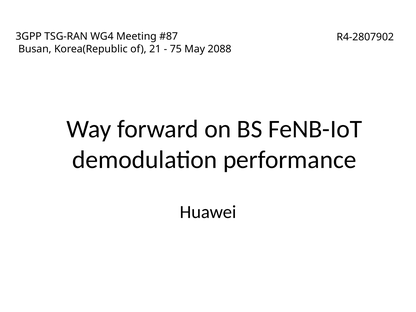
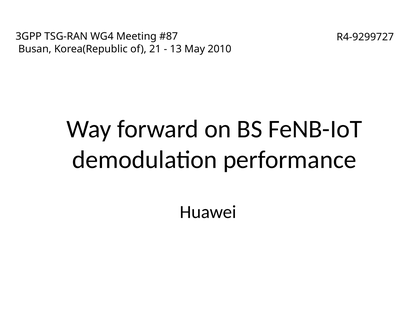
R4-2807902: R4-2807902 -> R4-9299727 (365, 37)
75: 75 -> 13 (176, 49)
2088: 2088 -> 2010 (220, 49)
